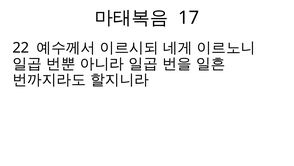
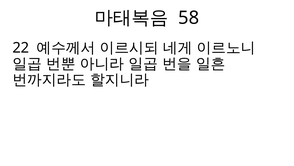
17: 17 -> 58 (189, 18)
